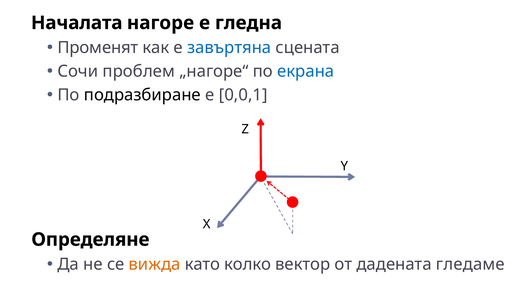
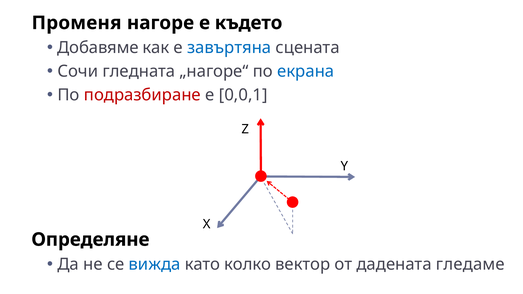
Началата: Началата -> Променя (77, 23)
гледна: гледна -> където (249, 23)
Променят: Променят -> Добавяме (98, 48)
проблем: проблем -> гледната (139, 71)
подразбиране colour: black -> red (142, 95)
вижда colour: orange -> blue (155, 265)
